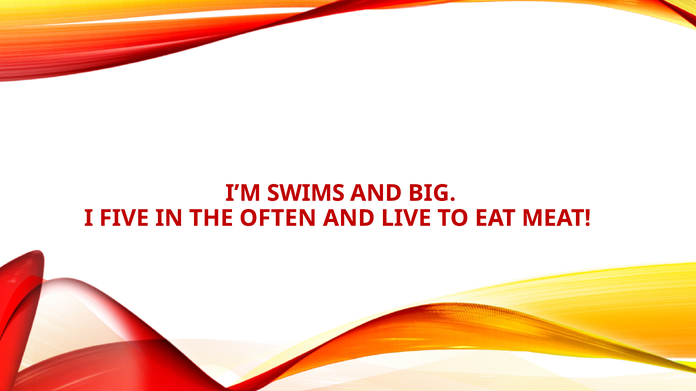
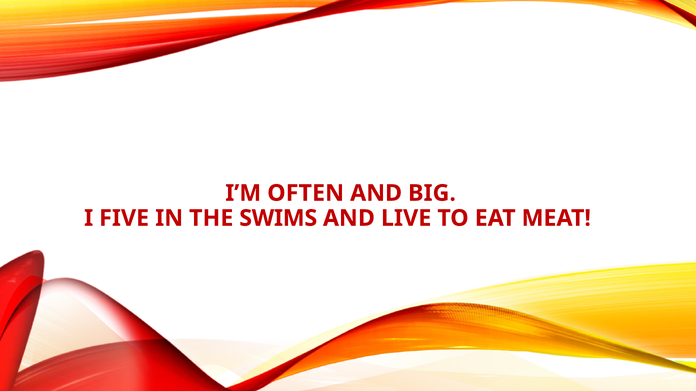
SWIMS: SWIMS -> OFTEN (306, 193)
OFTEN: OFTEN -> SWIMS (278, 218)
